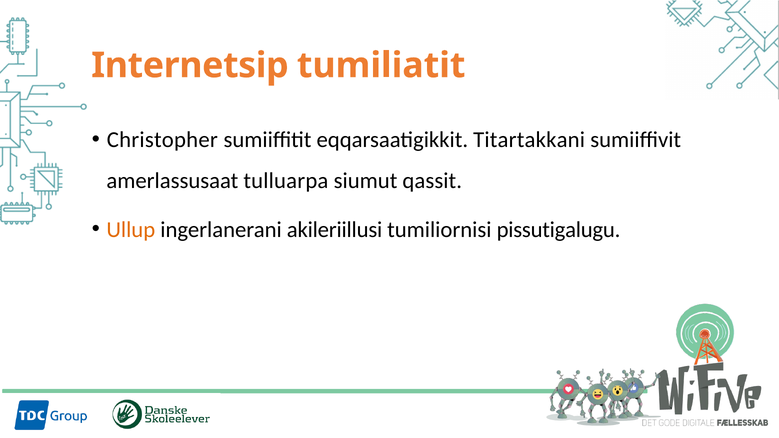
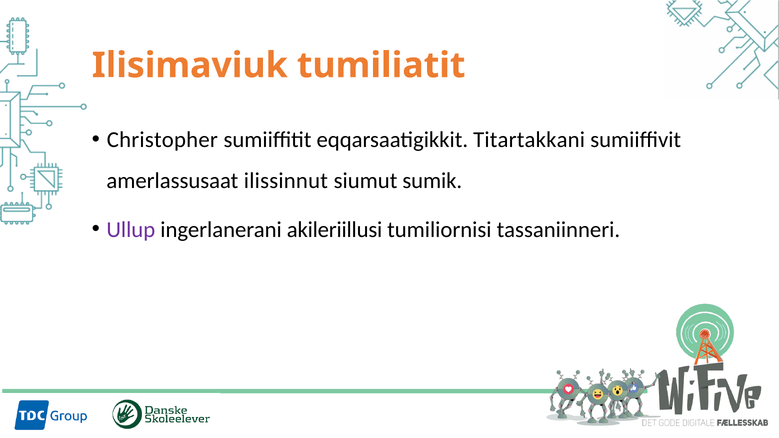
Internetsip: Internetsip -> Ilisimaviuk (190, 65)
tulluarpa: tulluarpa -> ilissinnut (286, 181)
qassit: qassit -> sumik (432, 181)
Ullup colour: orange -> purple (131, 230)
pissutigalugu: pissutigalugu -> tassaniinneri (558, 230)
